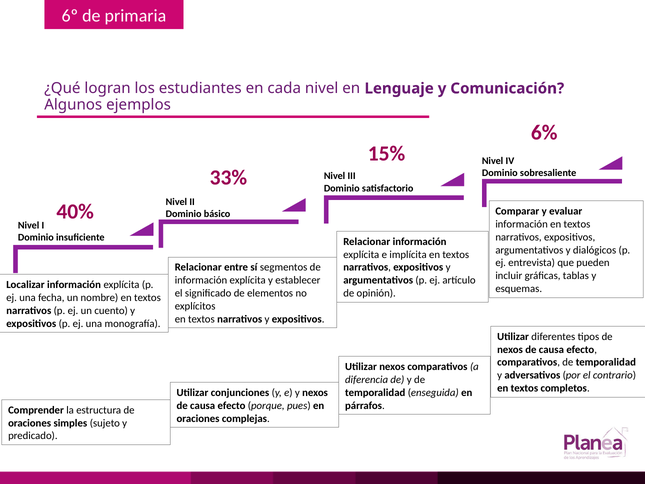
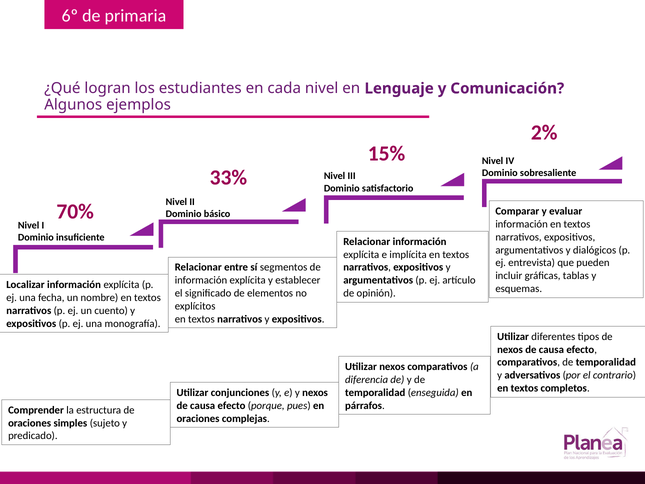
6%: 6% -> 2% (544, 133)
40%: 40% -> 70% (75, 211)
